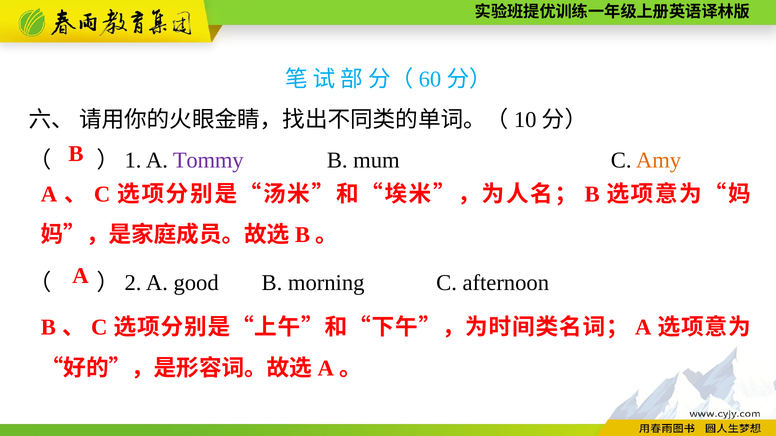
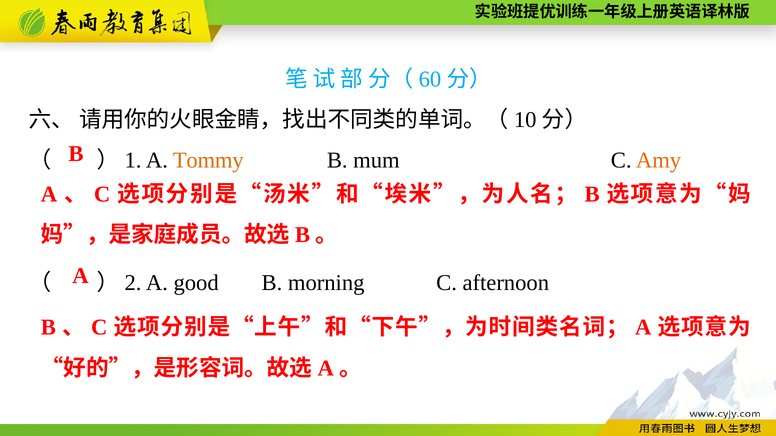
Tommy colour: purple -> orange (208, 161)
